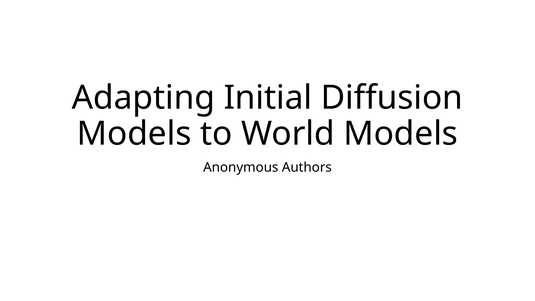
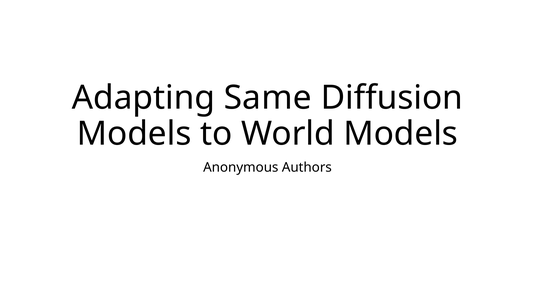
Initial: Initial -> Same (268, 98)
